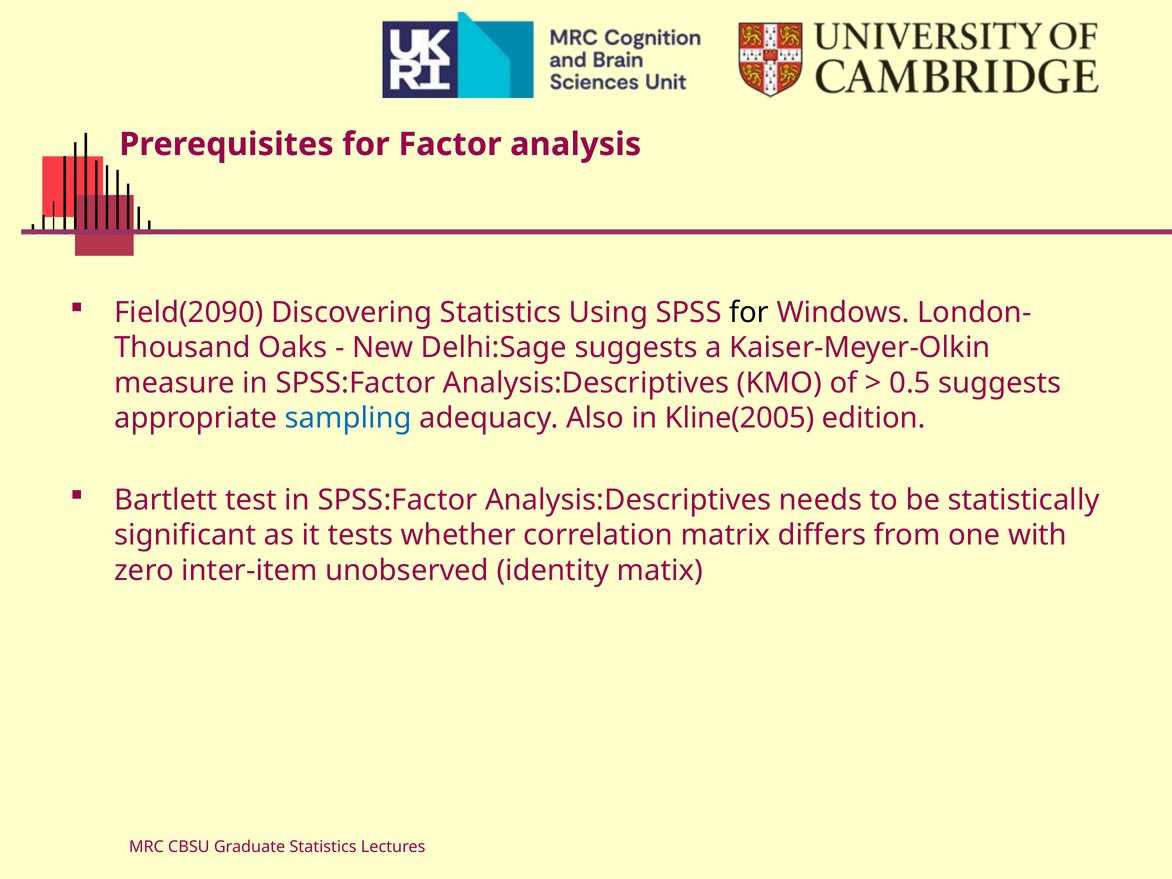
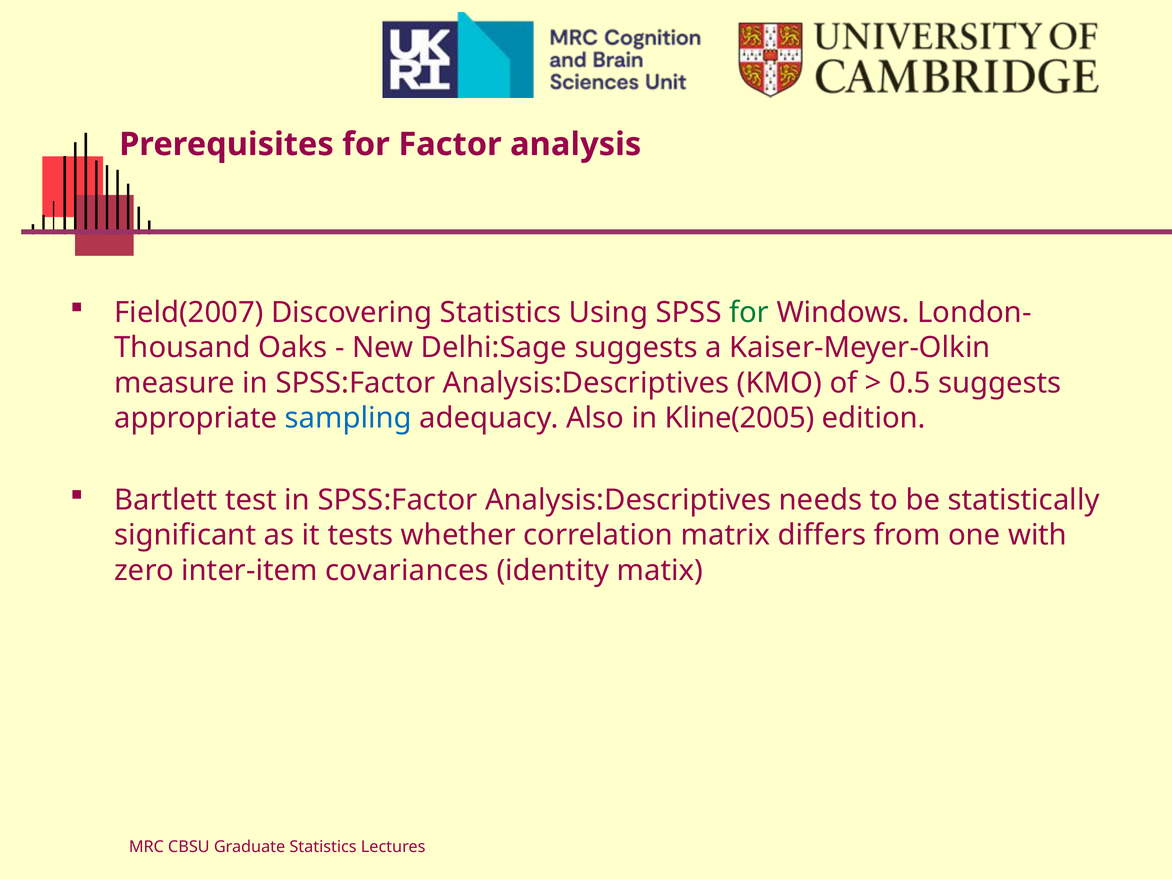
Field(2090: Field(2090 -> Field(2007 (189, 313)
for colour: black -> green (749, 313)
unobserved: unobserved -> covariances (407, 570)
